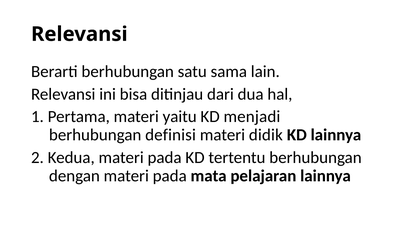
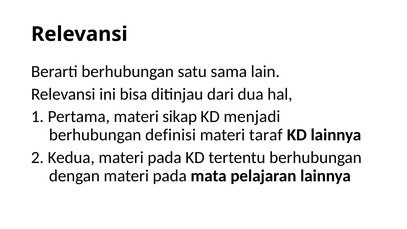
yaitu: yaitu -> sikap (180, 117)
didik: didik -> taraf (266, 135)
